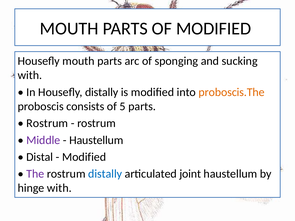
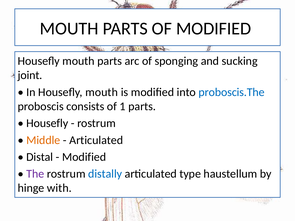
with: with -> joint (30, 75)
In Housefly distally: distally -> mouth (102, 92)
proboscis.The colour: orange -> blue (232, 92)
5: 5 -> 1 (123, 106)
Rostrum: Rostrum -> Housefly (47, 123)
Middle colour: purple -> orange (43, 140)
Haustellum: Haustellum -> Articulated (96, 140)
joint: joint -> type (190, 174)
